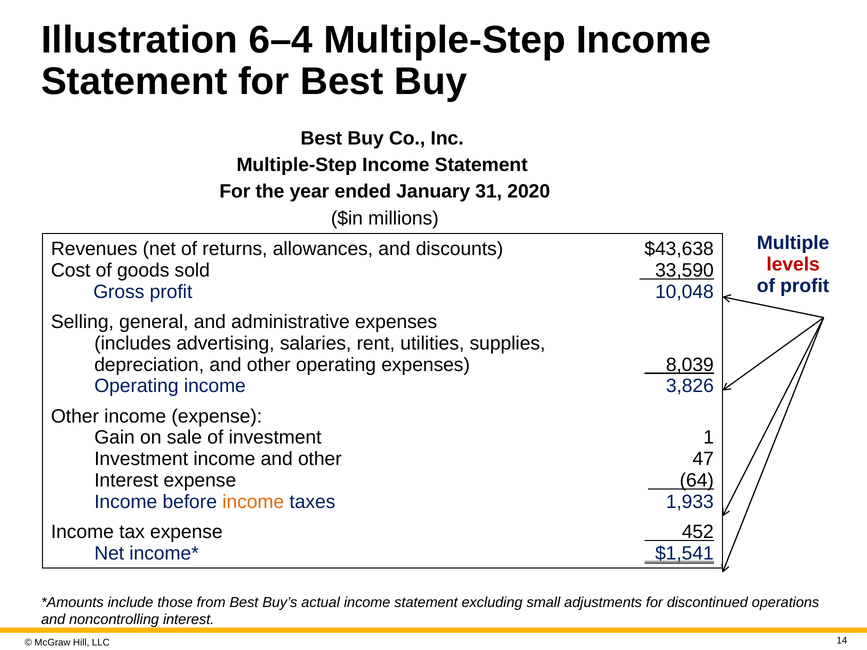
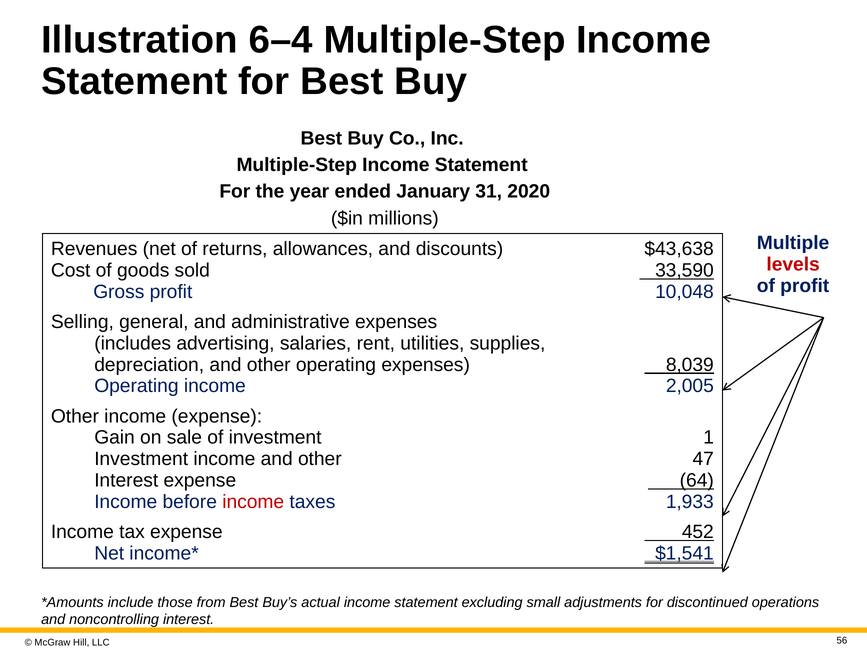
3,826: 3,826 -> 2,005 (690, 386)
income colour: orange -> red (253, 502)
14: 14 -> 56 (842, 641)
